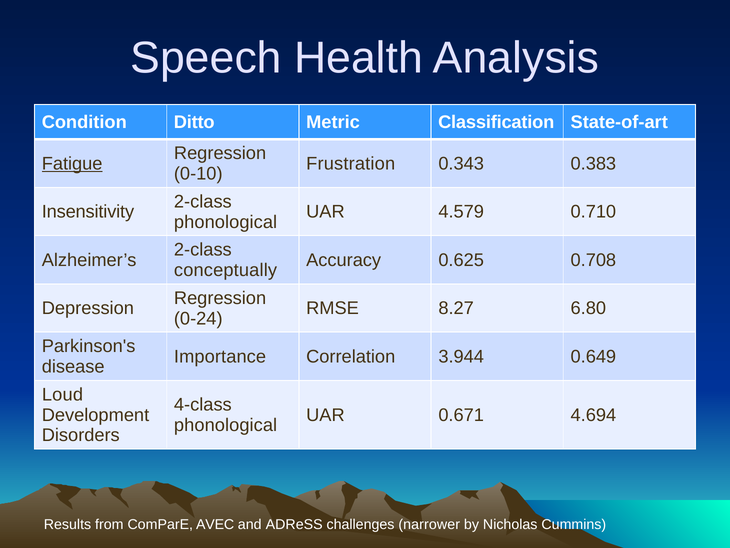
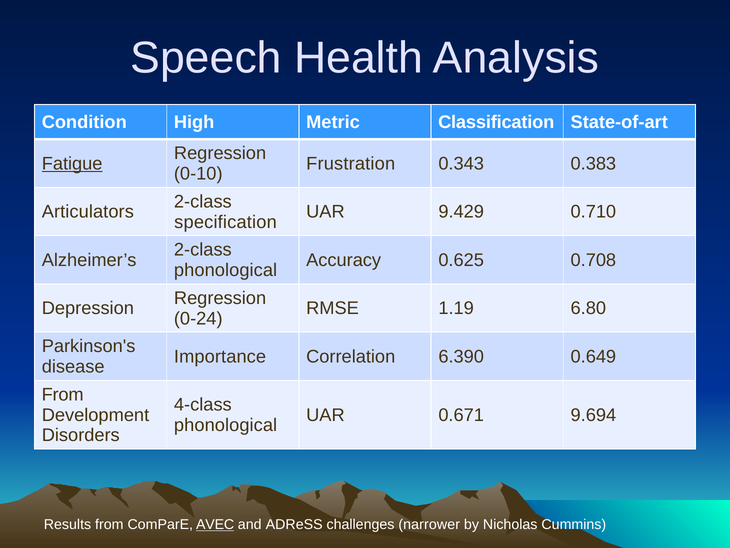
Ditto: Ditto -> High (194, 122)
Insensitivity: Insensitivity -> Articulators (88, 212)
4.579: 4.579 -> 9.429 (461, 212)
phonological: phonological -> specification (226, 222)
conceptually: conceptually -> phonological (226, 270)
8.27: 8.27 -> 1.19 (456, 308)
3.944: 3.944 -> 6.390 (461, 356)
Loud: Loud -> From (63, 394)
4.694: 4.694 -> 9.694 (593, 415)
AVEC underline: none -> present (215, 524)
